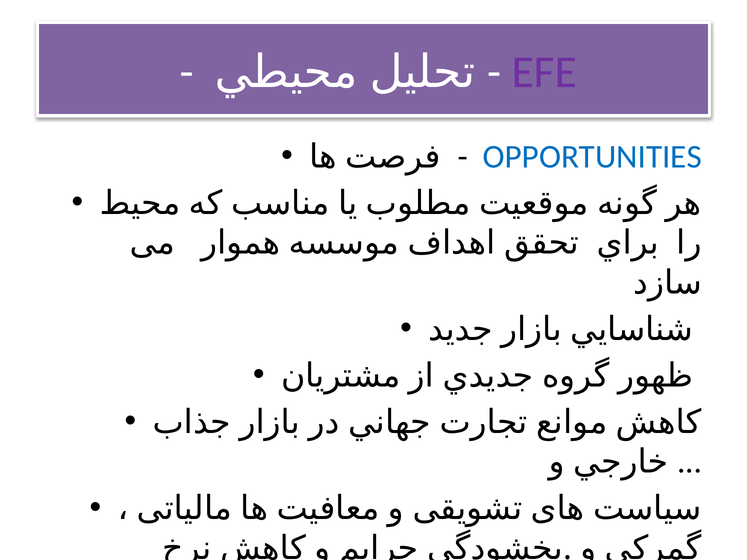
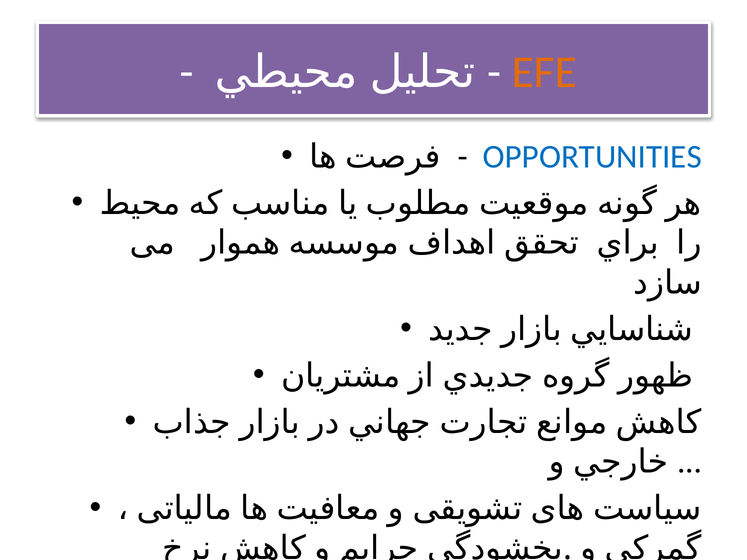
EFE colour: purple -> orange (544, 72)
